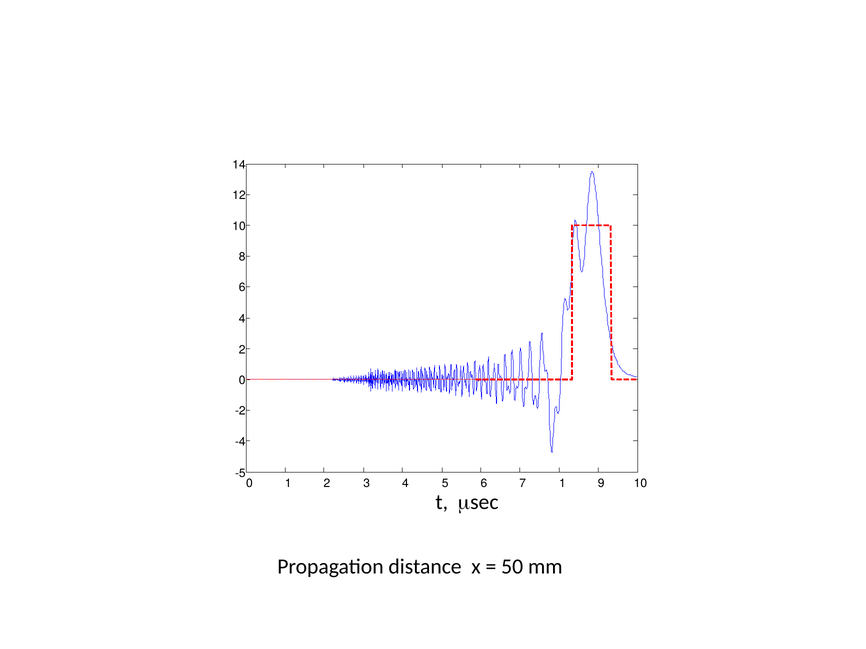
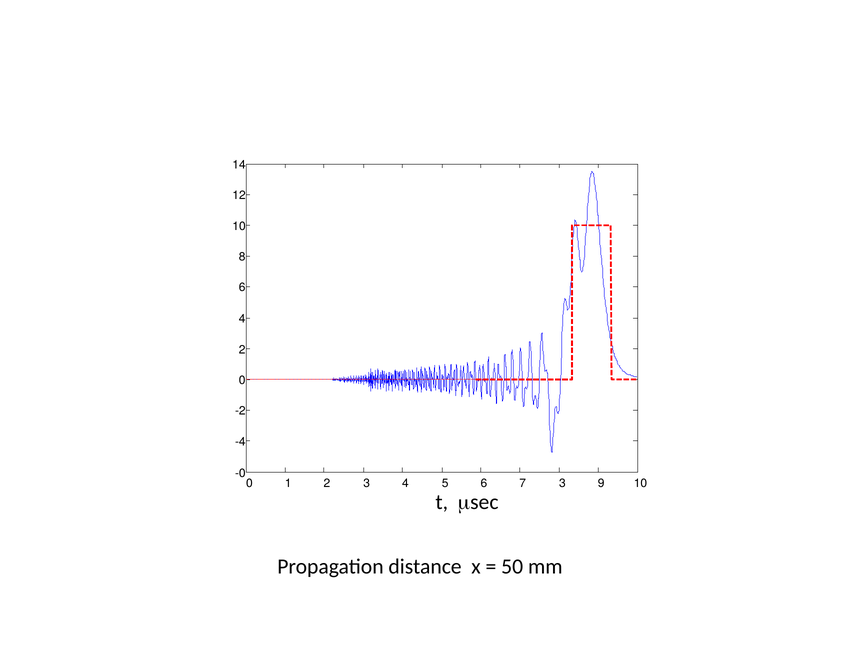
-5: -5 -> -0 (240, 474)
7 1: 1 -> 3 (562, 483)
